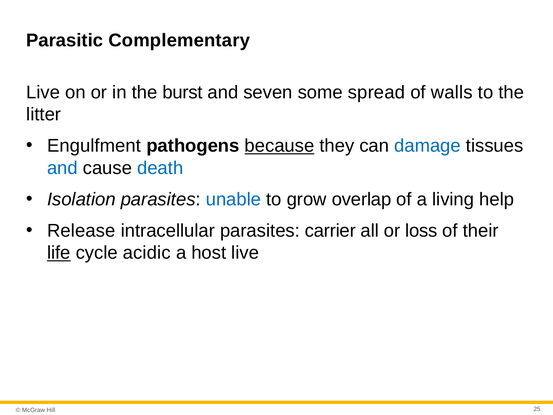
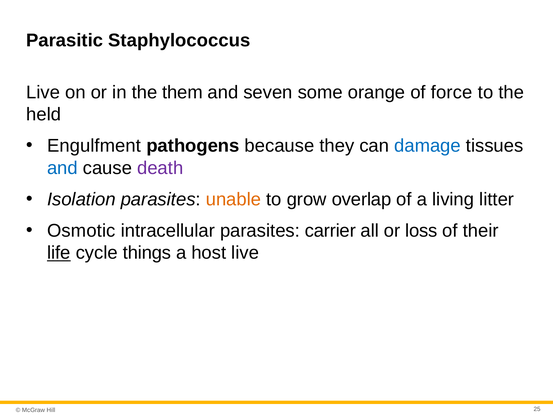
Complementary: Complementary -> Staphylococcus (179, 40)
burst: burst -> them (182, 92)
spread: spread -> orange (377, 92)
walls: walls -> force (452, 92)
litter: litter -> held (44, 114)
because underline: present -> none (279, 146)
death colour: blue -> purple (160, 168)
unable colour: blue -> orange (233, 199)
help: help -> litter (497, 199)
Release: Release -> Osmotic (81, 231)
acidic: acidic -> things (147, 253)
